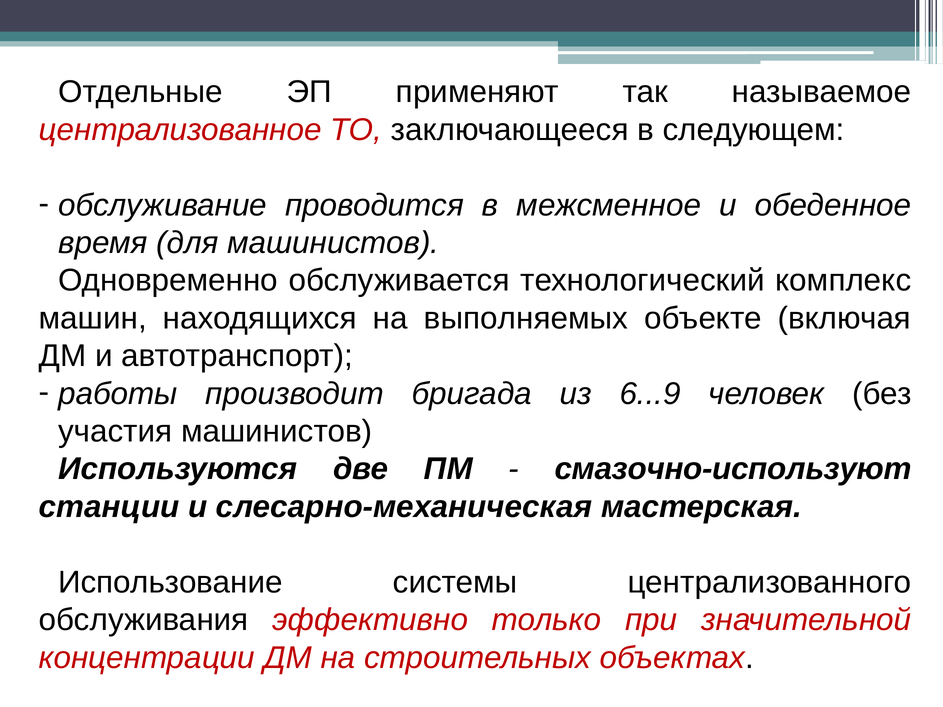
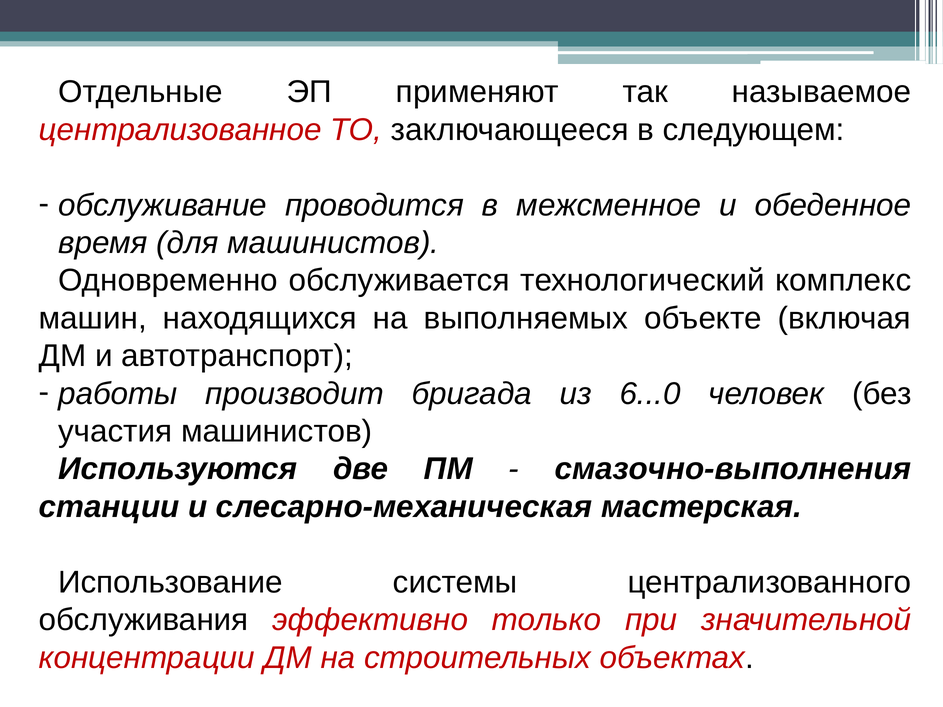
6...9: 6...9 -> 6...0 (650, 394)
смазочно-используют: смазочно-используют -> смазочно-выполнения (733, 469)
